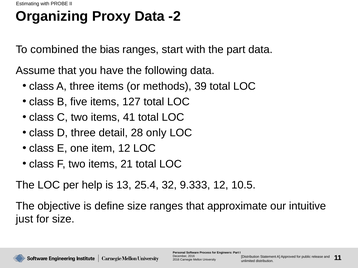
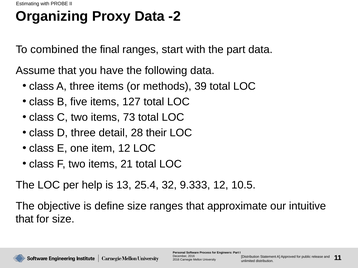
bias: bias -> final (110, 50)
41: 41 -> 73 (129, 117)
only: only -> their (156, 133)
just: just -> that (25, 219)
